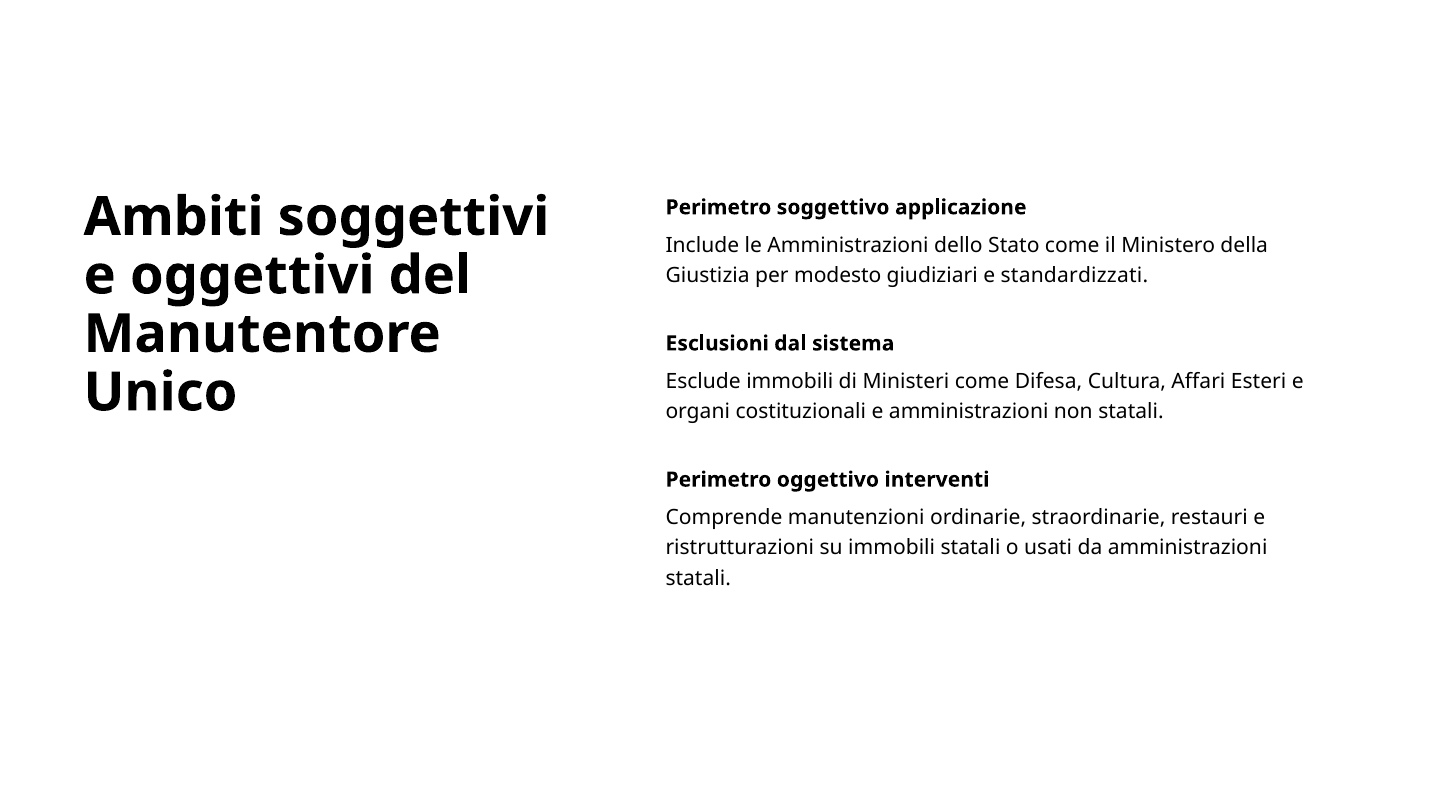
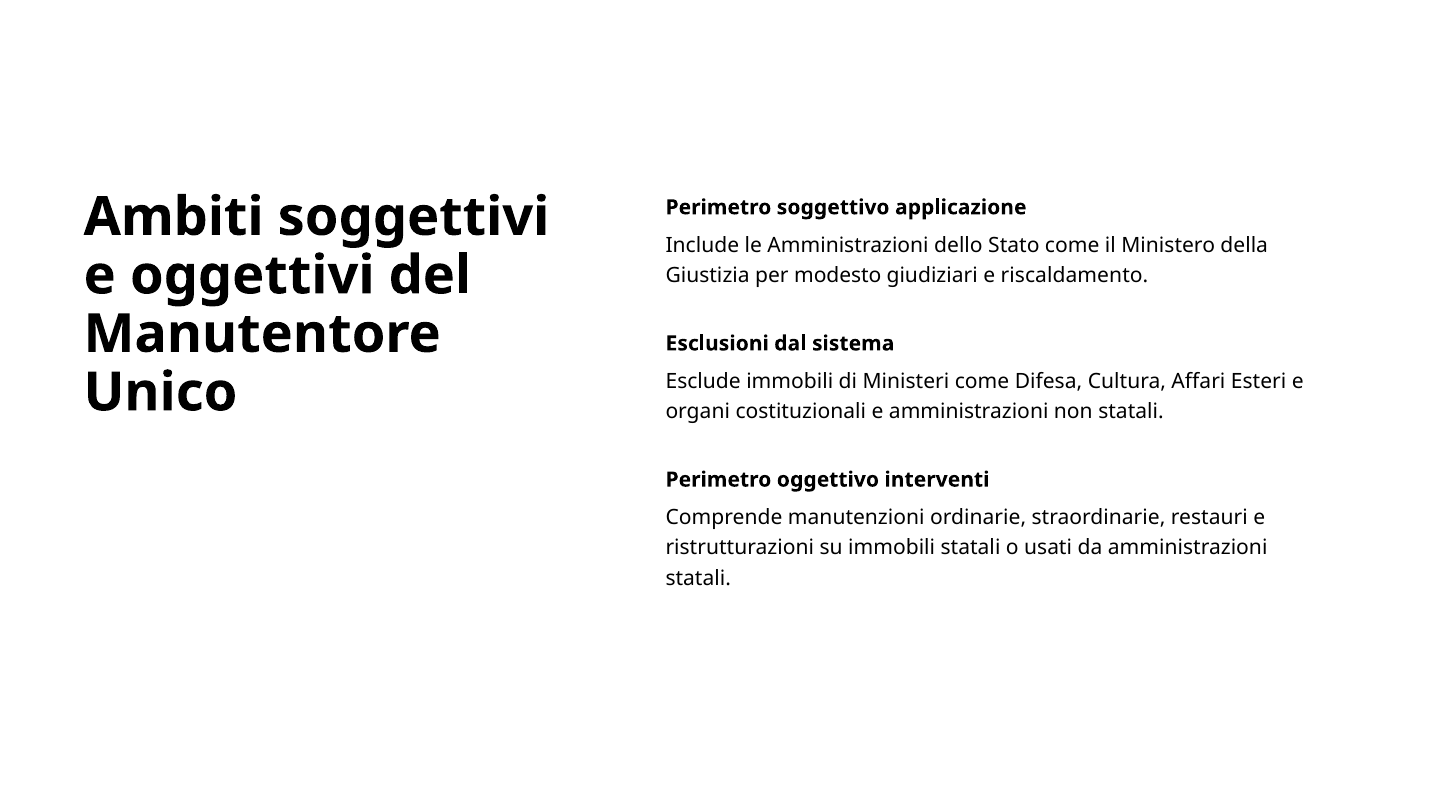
standardizzati: standardizzati -> riscaldamento (1074, 275)
